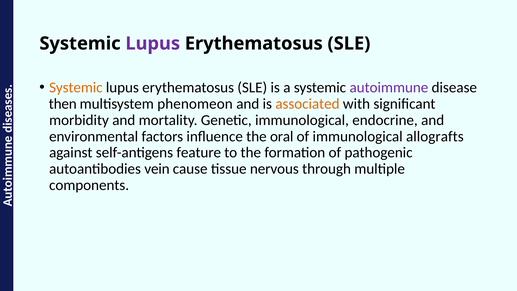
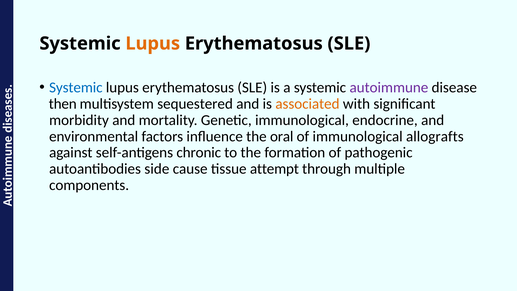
Lupus colour: purple -> orange (153, 43)
Systemic colour: orange -> blue (76, 87)
phenomeon: phenomeon -> sequestered (195, 104)
feature: feature -> chronic (199, 153)
vein: vein -> side (157, 169)
nervous: nervous -> attempt (274, 169)
